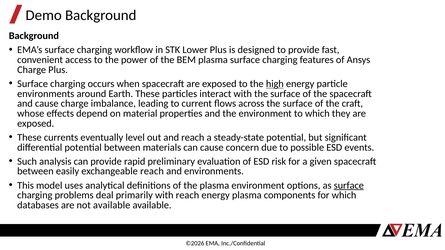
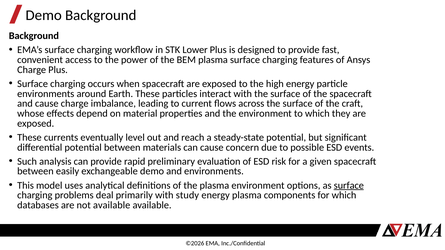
high underline: present -> none (275, 84)
exchangeable reach: reach -> demo (152, 171)
with reach: reach -> study (187, 195)
